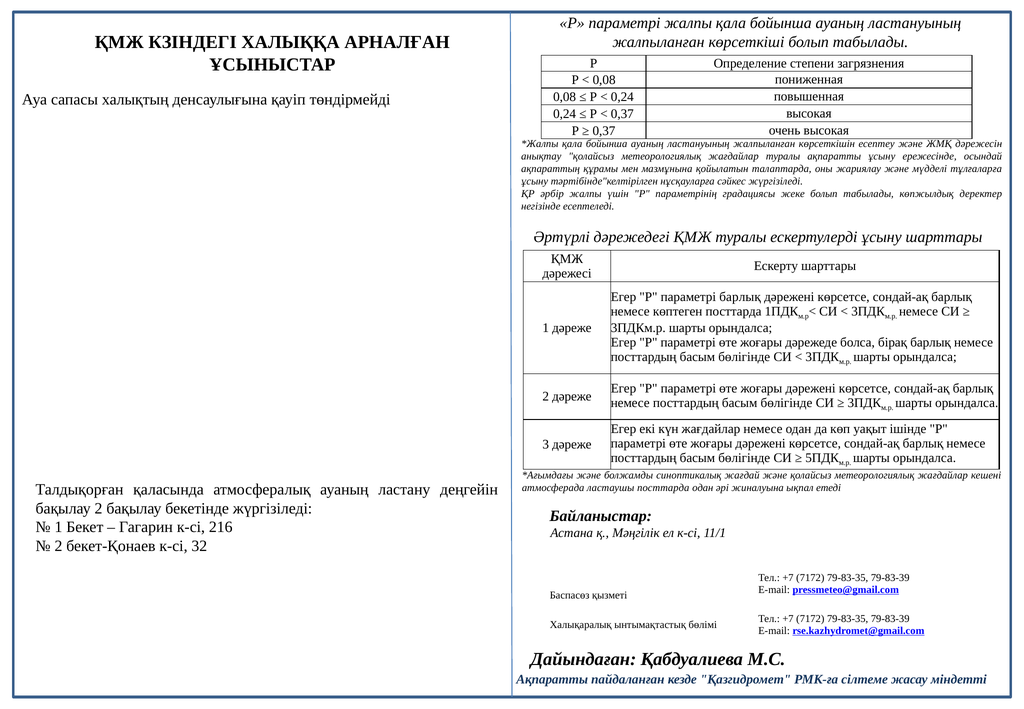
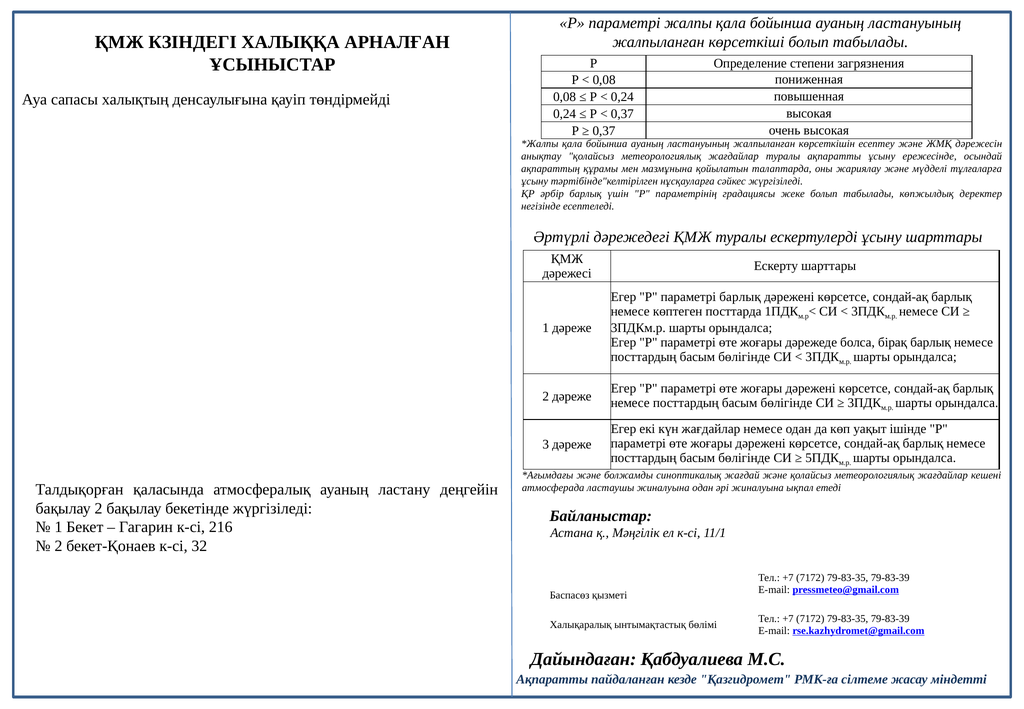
әрбір жалпы: жалпы -> барлық (586, 194)
ластаушы посттарда: посттарда -> жиналуына (663, 488)
